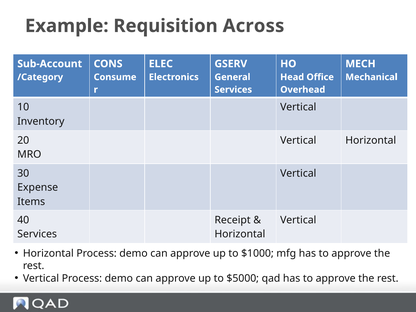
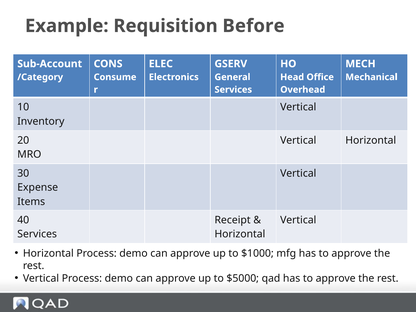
Across: Across -> Before (254, 26)
